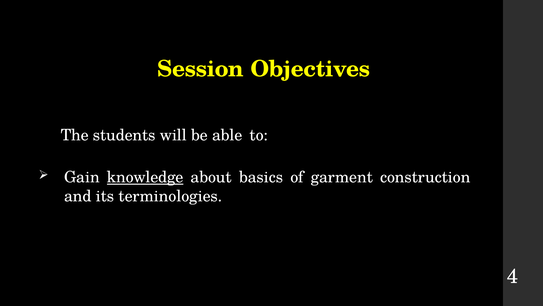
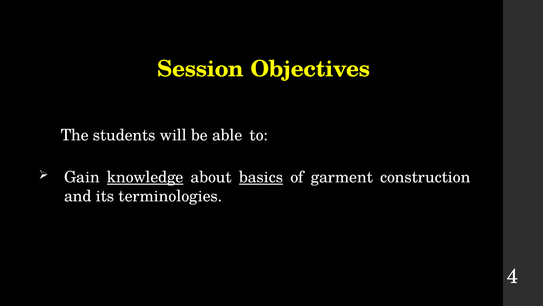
basics underline: none -> present (261, 177)
